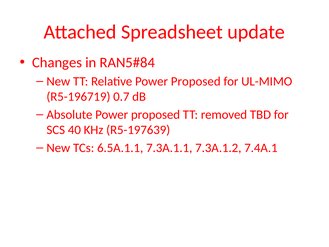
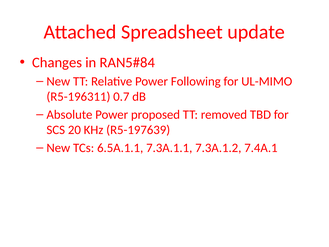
Relative Power Proposed: Proposed -> Following (196, 81)
R5-196719: R5-196719 -> R5-196311 (78, 97)
40: 40 -> 20 (74, 130)
